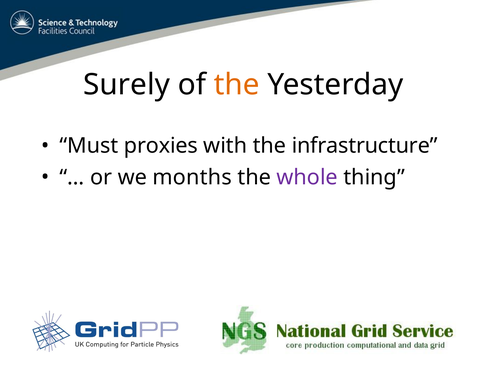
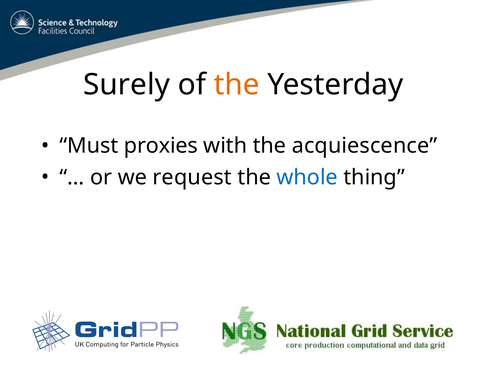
infrastructure: infrastructure -> acquiescence (364, 146)
months: months -> request (192, 177)
whole colour: purple -> blue (307, 177)
